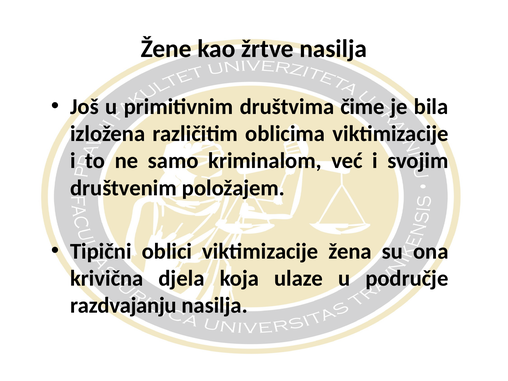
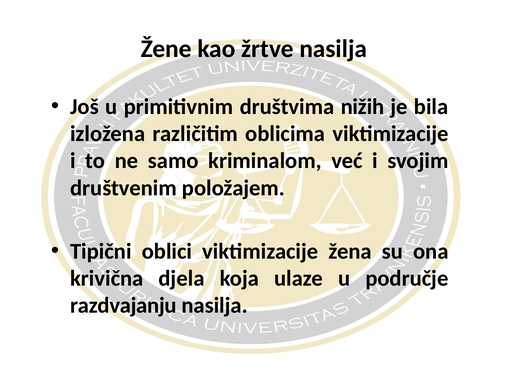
čime: čime -> nižih (362, 107)
